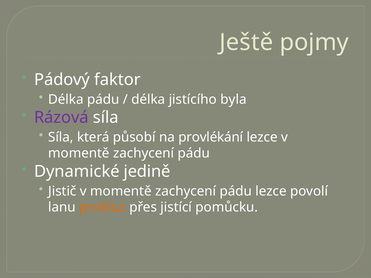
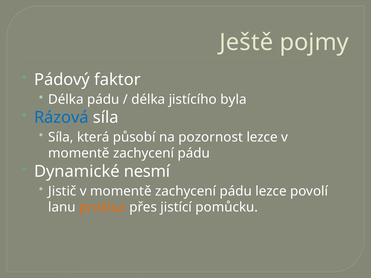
Rázová colour: purple -> blue (61, 118)
provlékání: provlékání -> pozornost (211, 137)
jedině: jedině -> nesmí (147, 172)
